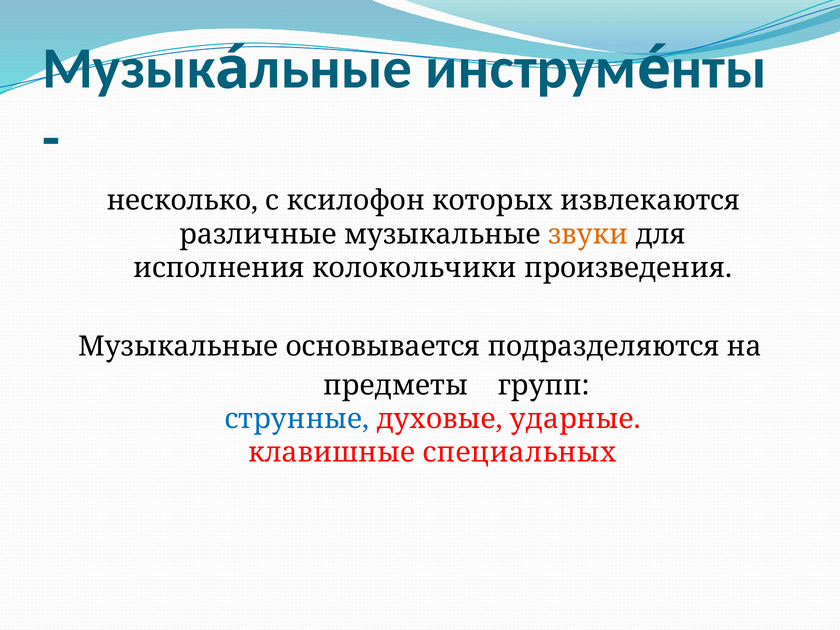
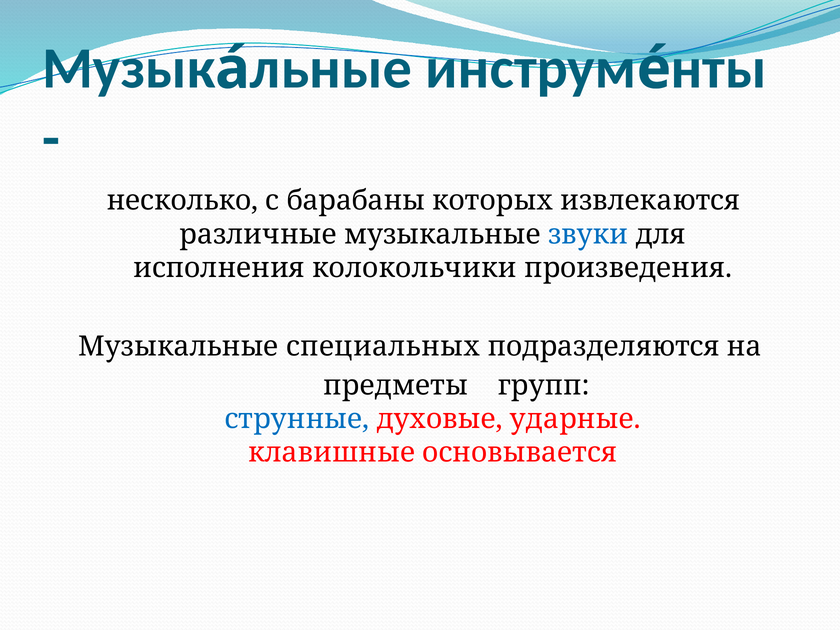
ксилофон: ксилофон -> барабаны (356, 201)
звуки colour: orange -> blue (588, 234)
основывается: основывается -> специальных (383, 346)
специальных: специальных -> основывается (520, 453)
